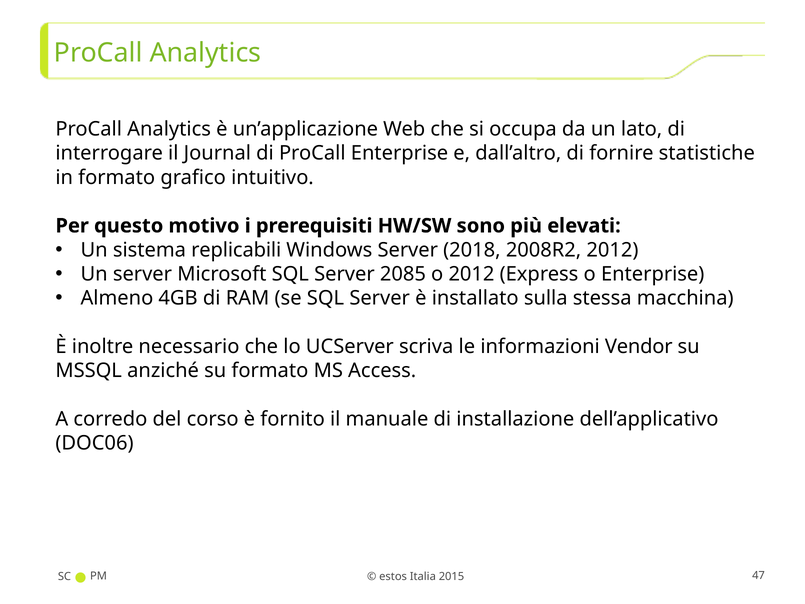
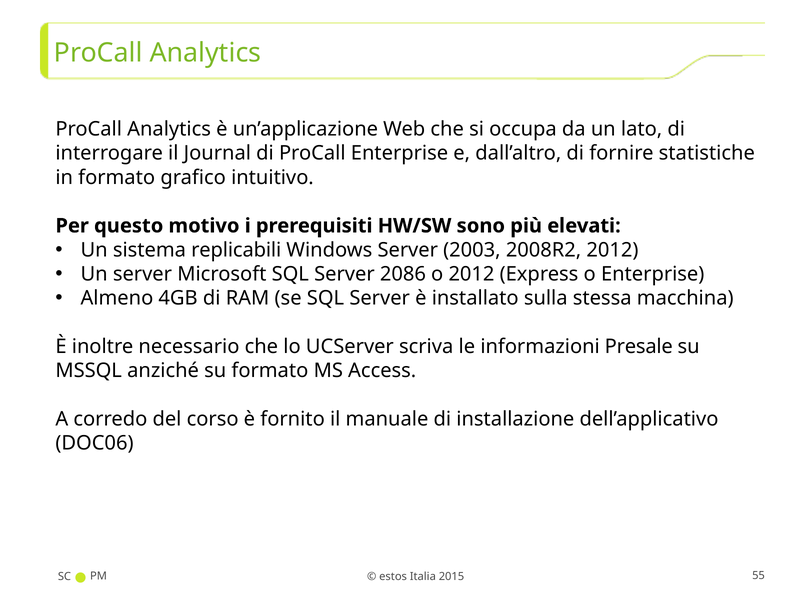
2018: 2018 -> 2003 (472, 250)
2085: 2085 -> 2086 (403, 274)
Vendor: Vendor -> Presale (639, 346)
47: 47 -> 55 (759, 575)
